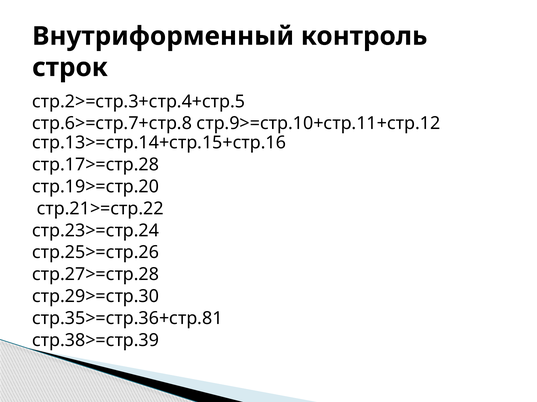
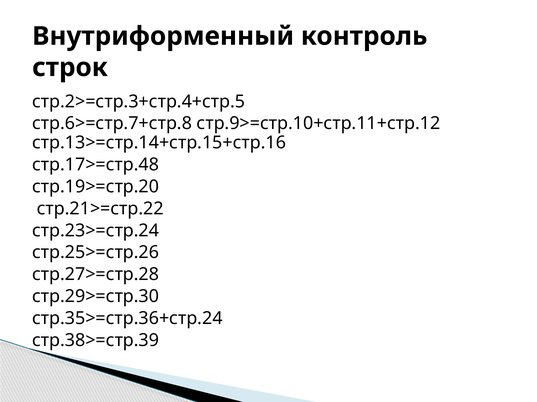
стр.17>=стр.28: стр.17>=стр.28 -> стр.17>=стр.48 (96, 165)
стр.35>=стр.36+стр.81: стр.35>=стр.36+стр.81 -> стр.35>=стр.36+стр.24 (127, 319)
